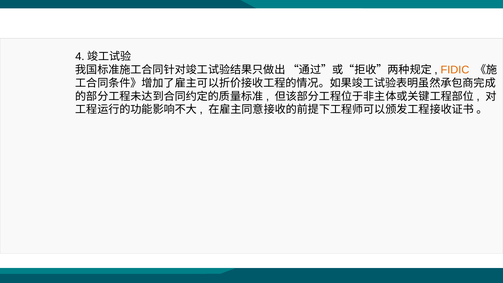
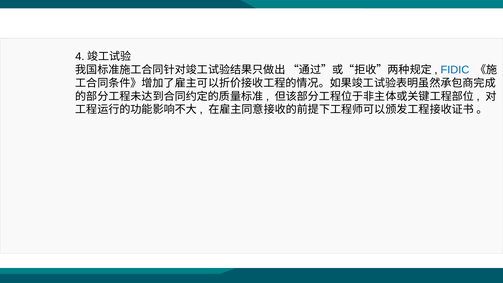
FIDIC colour: orange -> blue (455, 70)
